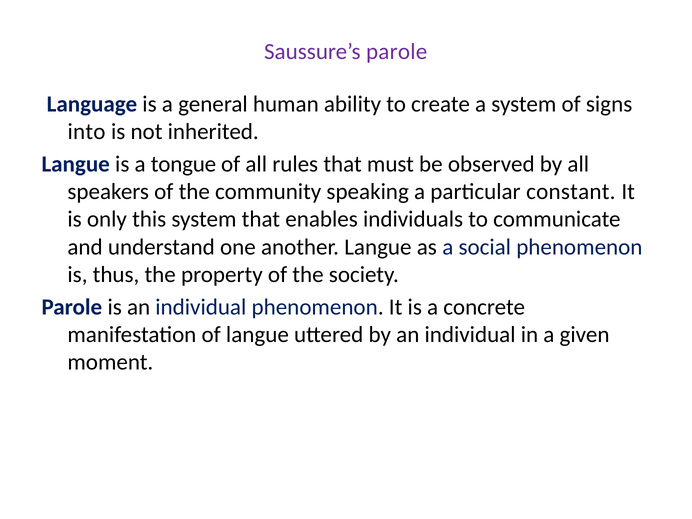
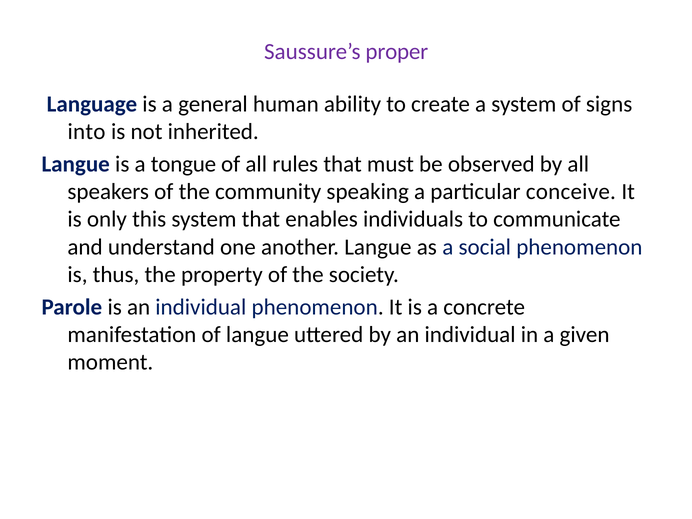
Saussure’s parole: parole -> proper (397, 52)
constant: constant -> conceive (571, 192)
